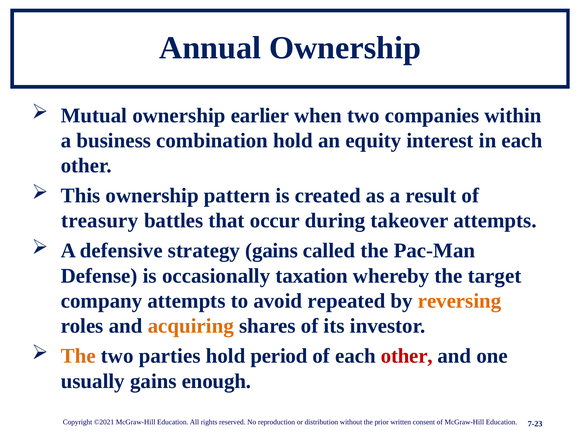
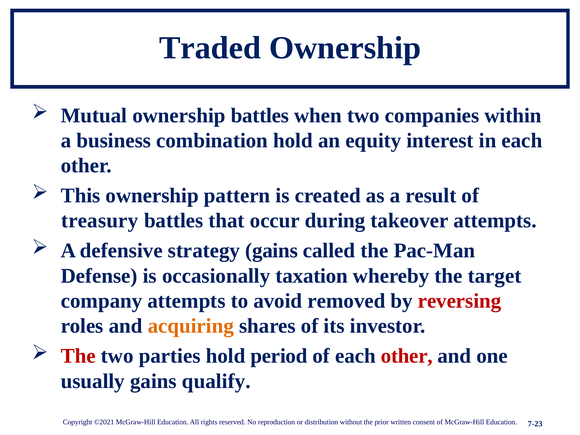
Annual: Annual -> Traded (210, 48)
ownership earlier: earlier -> battles (260, 115)
repeated: repeated -> removed (347, 301)
reversing colour: orange -> red (460, 301)
The colour: orange -> red (78, 356)
enough: enough -> qualify (216, 381)
